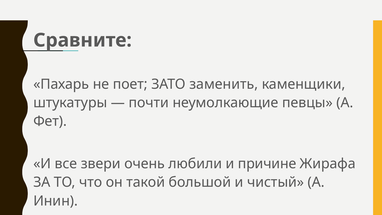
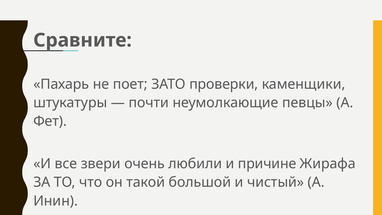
заменить: заменить -> проверки (224, 84)
